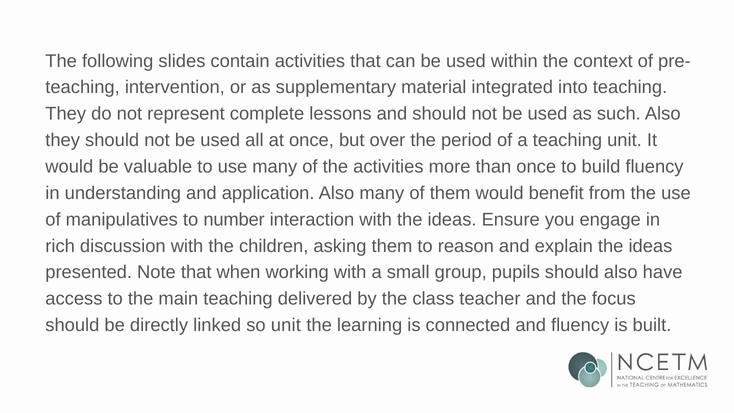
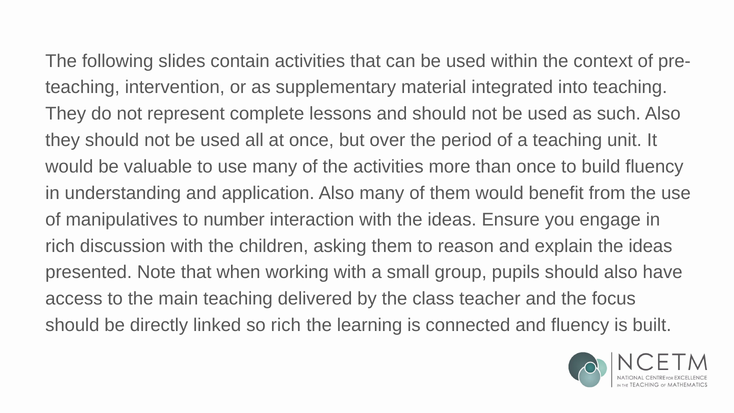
so unit: unit -> rich (286, 325)
